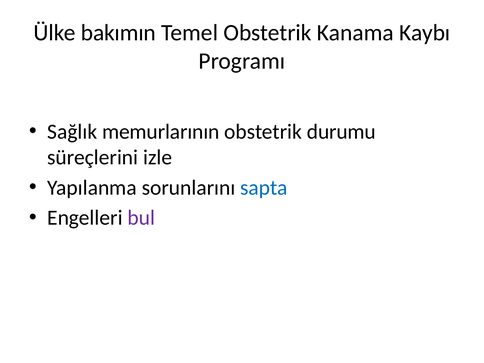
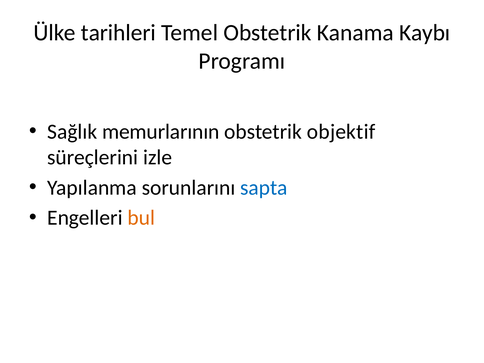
bakımın: bakımın -> tarihleri (118, 33)
durumu: durumu -> objektif (341, 132)
bul colour: purple -> orange (141, 218)
